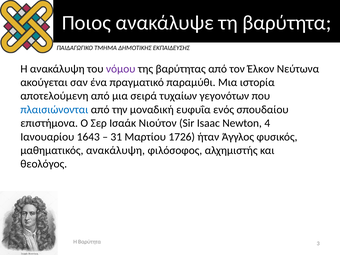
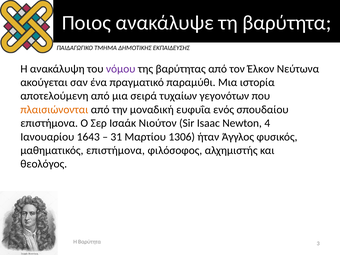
πλαισιώνονται colour: blue -> orange (54, 110)
1726: 1726 -> 1306 (182, 137)
μαθηματικός ανακάλυψη: ανακάλυψη -> επιστήμονα (115, 150)
